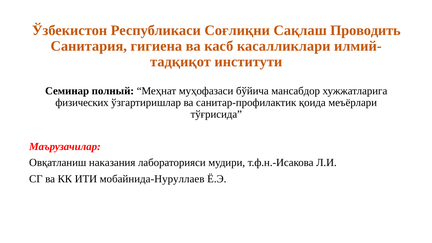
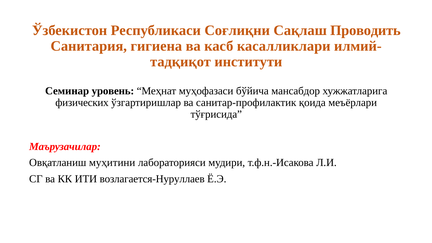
полный: полный -> уровень (113, 91)
наказания: наказания -> муҳитини (112, 163)
мобайнида-Нуруллаев: мобайнида-Нуруллаев -> возлагается-Нуруллаев (152, 179)
